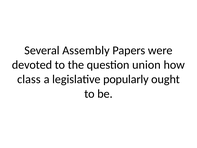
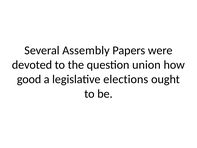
class: class -> good (29, 79)
popularly: popularly -> elections (126, 79)
